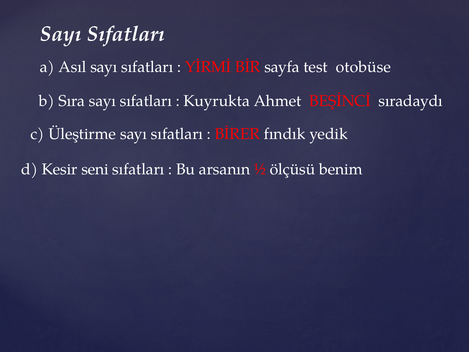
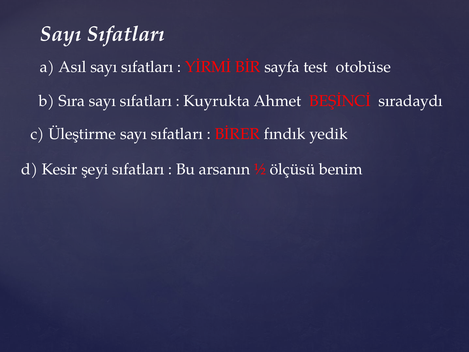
seni: seni -> şeyi (95, 169)
